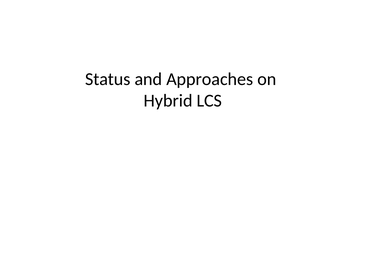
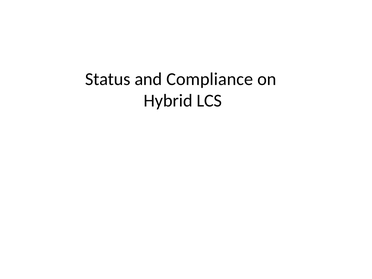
Approaches: Approaches -> Compliance (210, 79)
